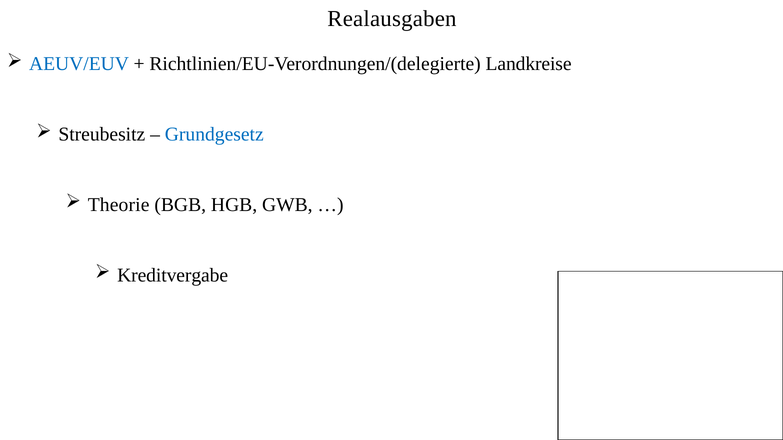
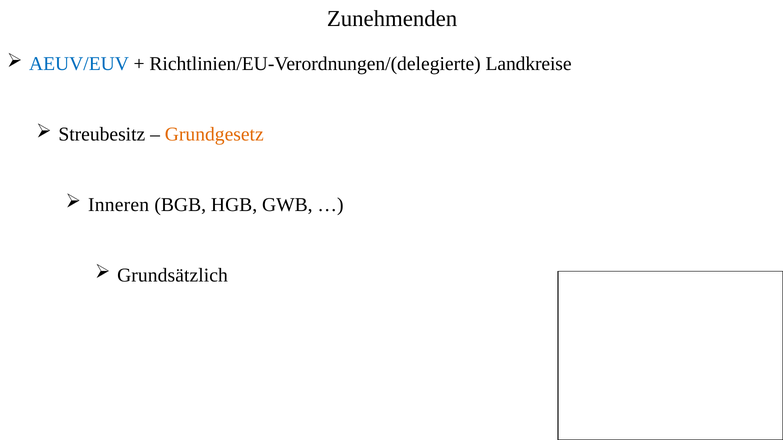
Realausgaben: Realausgaben -> Zunehmenden (392, 19)
Grundgesetz colour: blue -> orange (214, 134)
Theorie: Theorie -> Inneren (119, 205)
Kreditvergabe: Kreditvergabe -> Grundsätzlich (173, 275)
